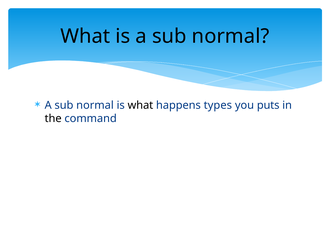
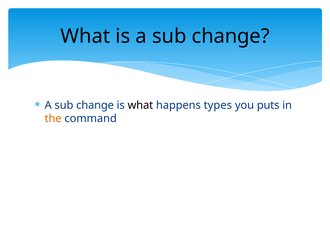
is a sub normal: normal -> change (231, 36)
normal: normal -> change (95, 106)
the colour: black -> orange (53, 119)
